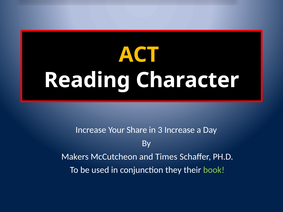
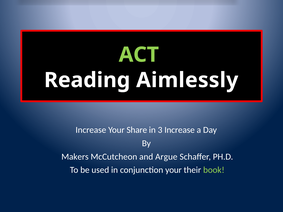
ACT colour: yellow -> light green (139, 55)
Character: Character -> Aimlessly (187, 80)
Times: Times -> Argue (166, 157)
conjunction they: they -> your (173, 170)
